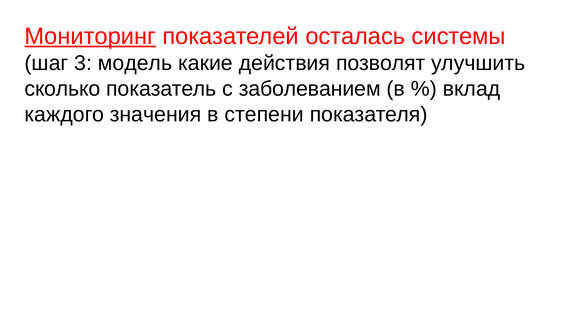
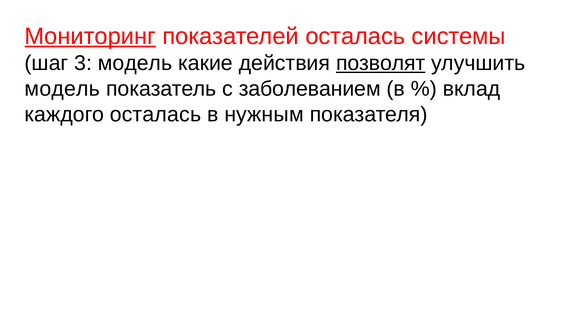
позволят underline: none -> present (381, 63)
сколько: сколько -> модель (62, 89)
каждого значения: значения -> осталась (155, 114)
степени: степени -> нужным (264, 114)
